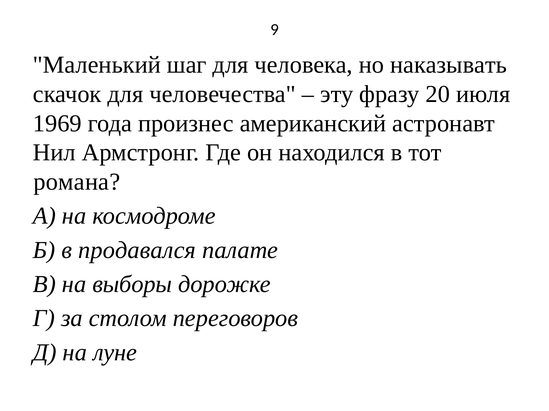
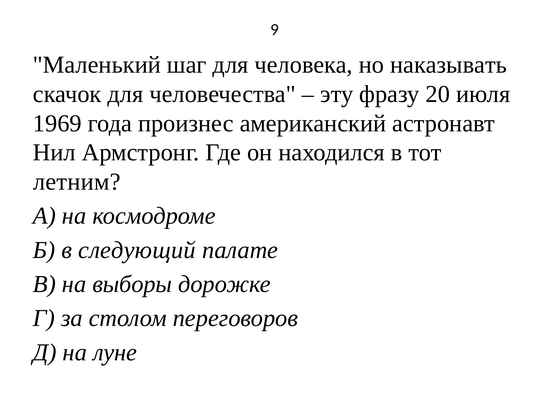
романа: романа -> летним (77, 182)
продавался: продавался -> следующий (137, 250)
